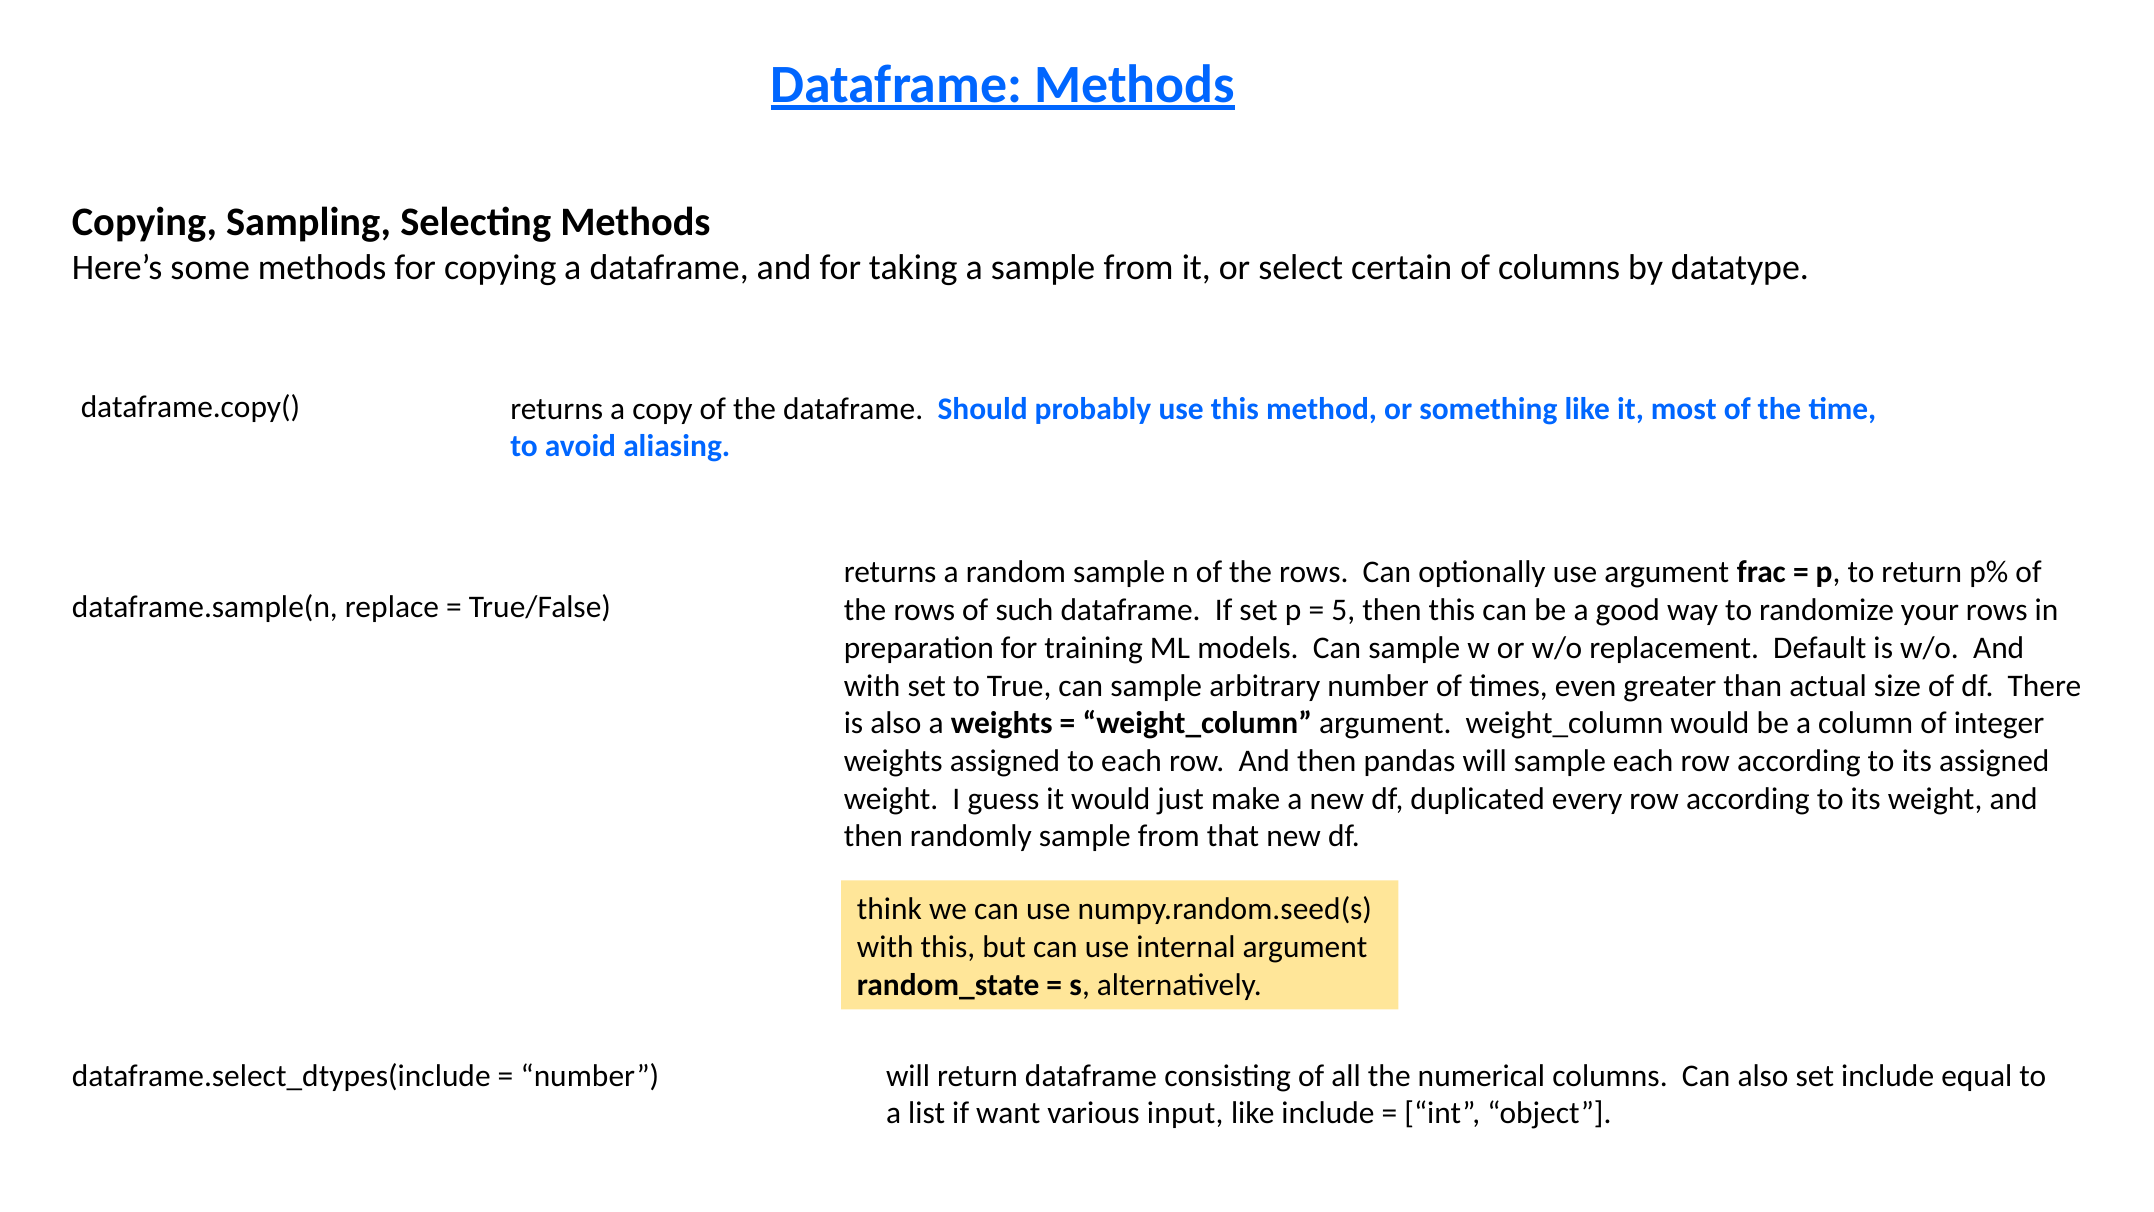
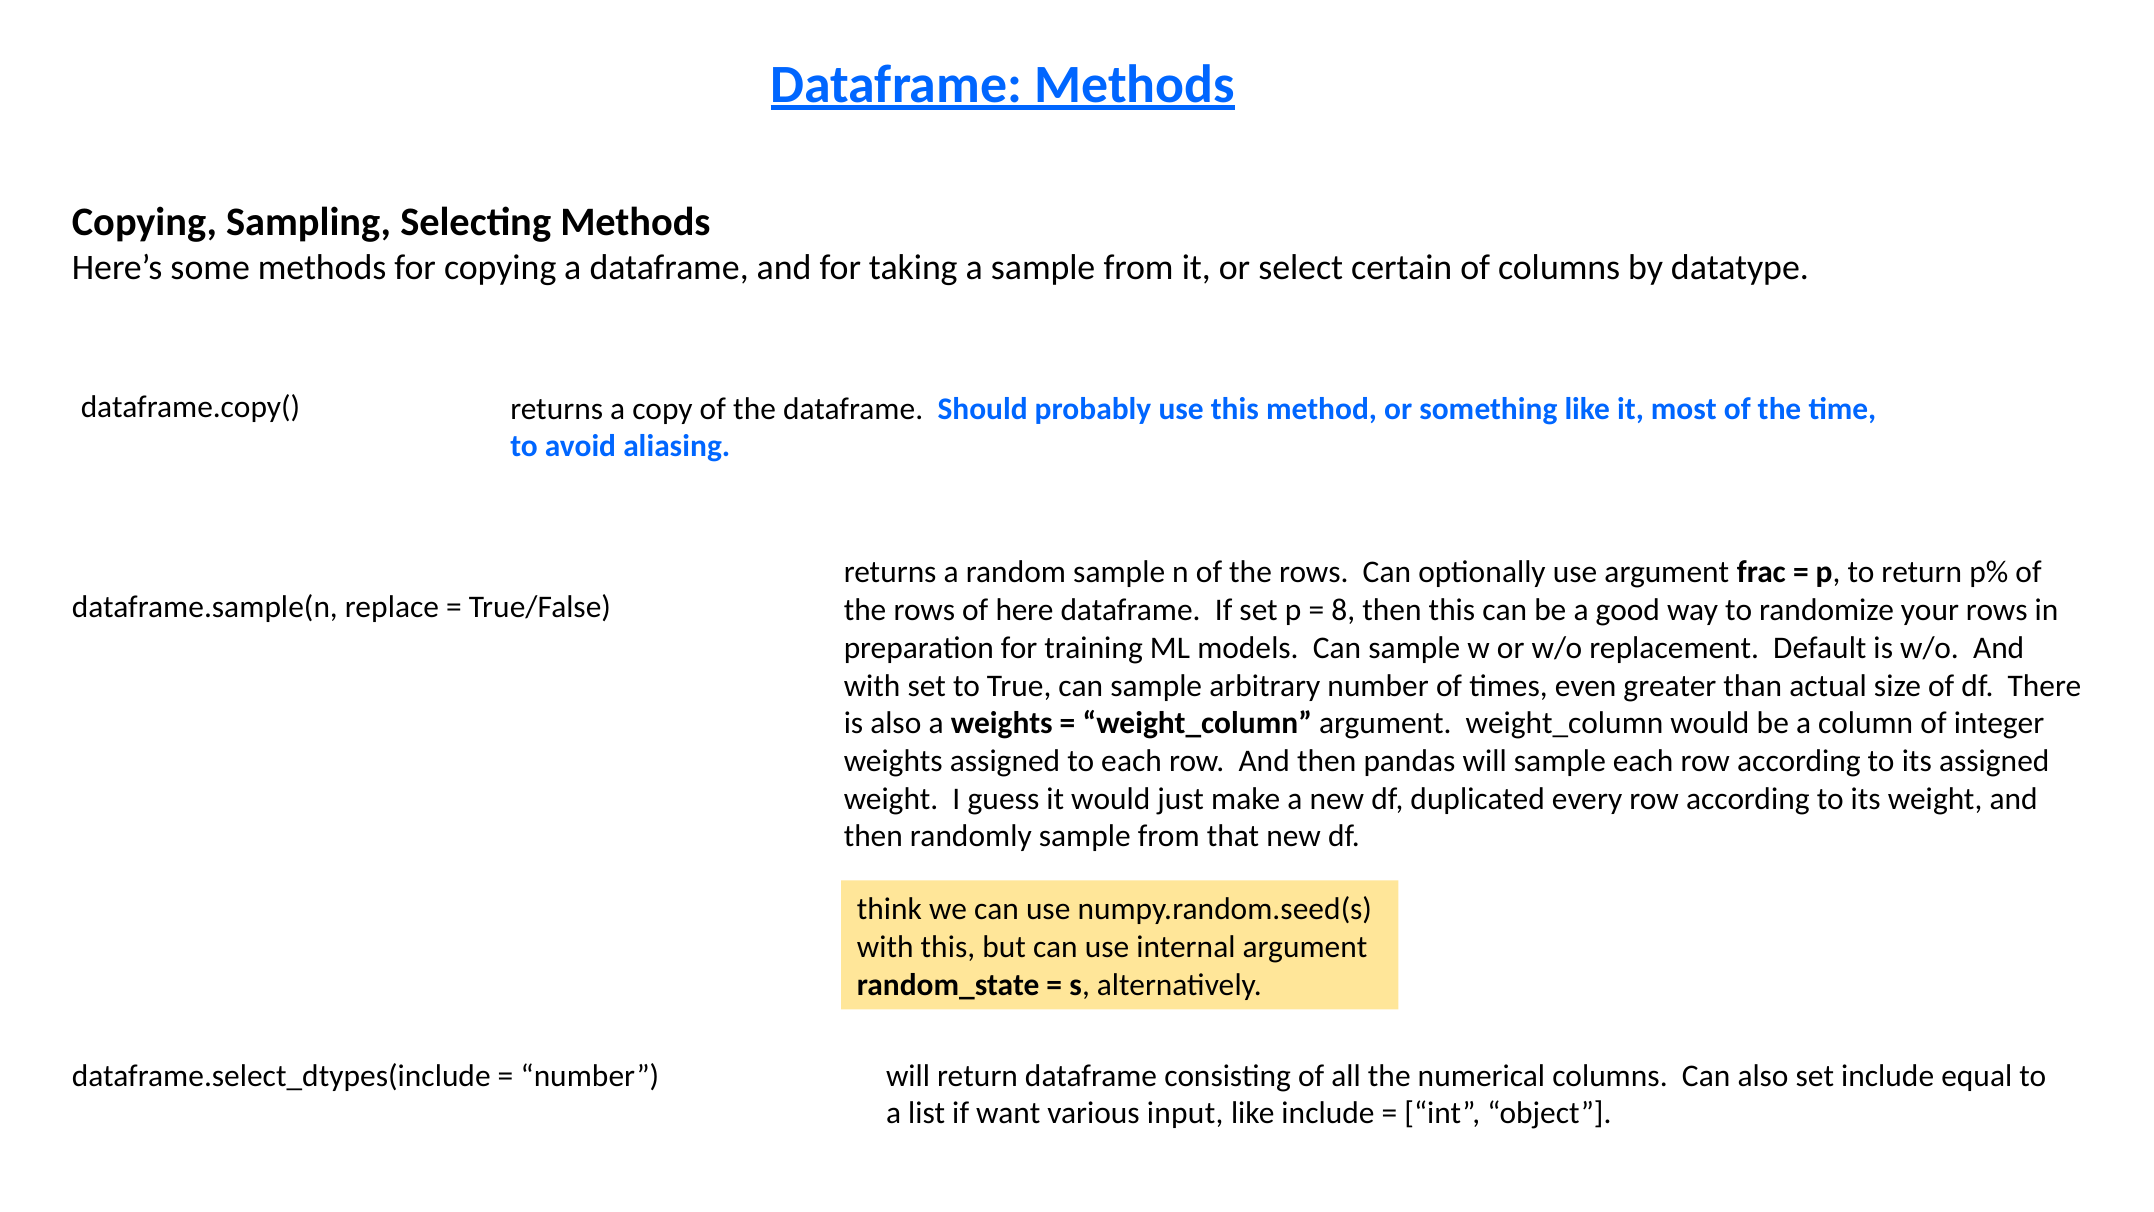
such: such -> here (1025, 610)
5: 5 -> 8 (1343, 610)
